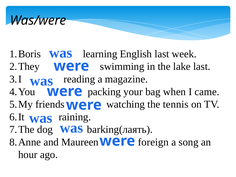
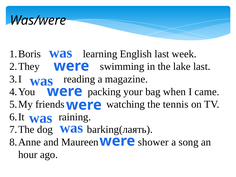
foreign: foreign -> shower (153, 142)
